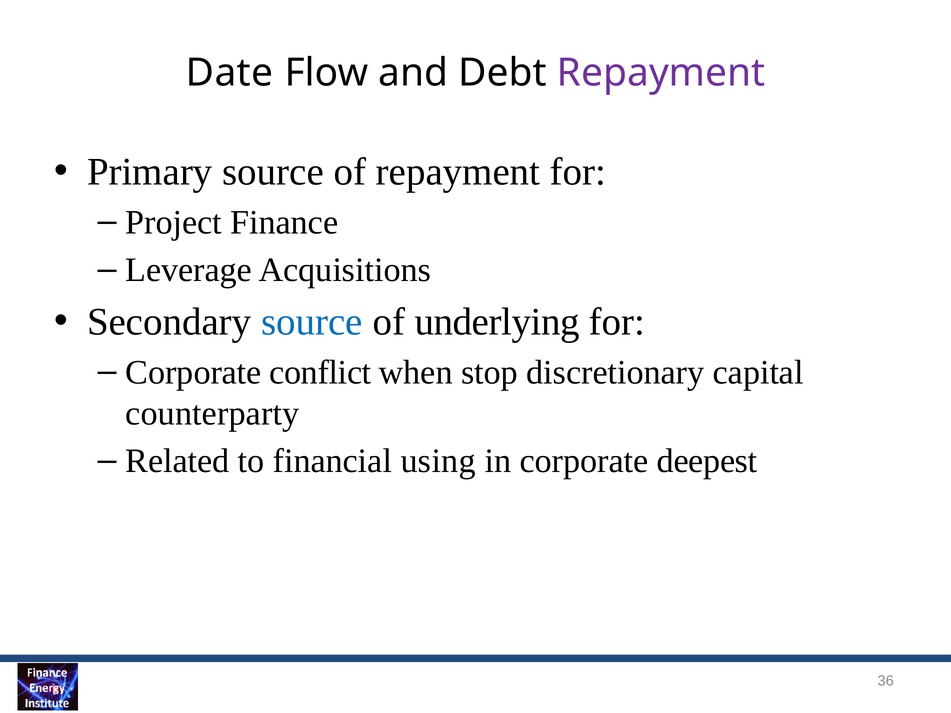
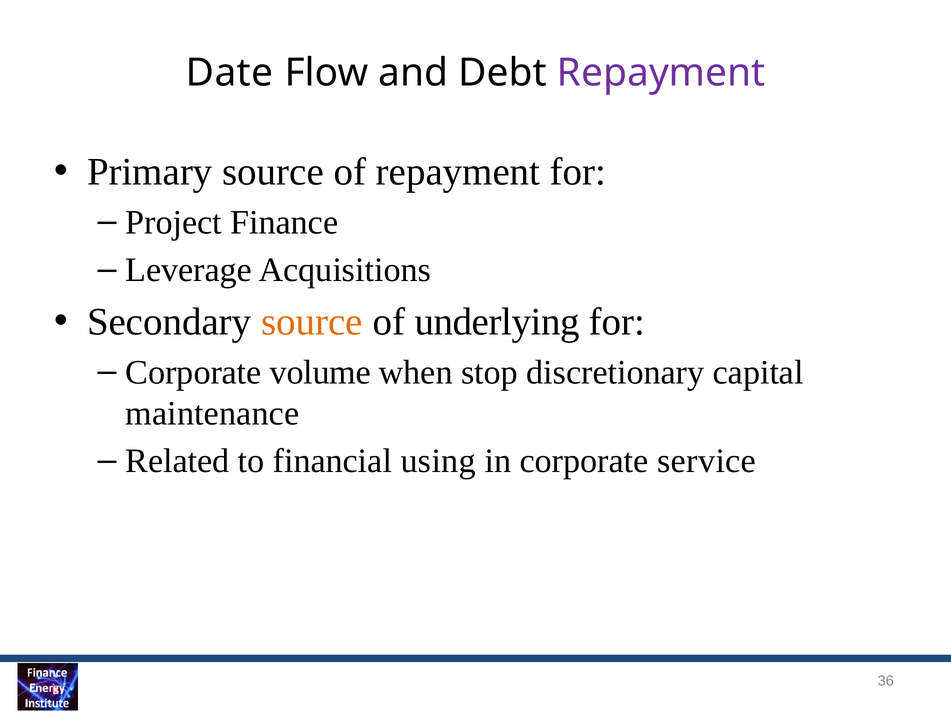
source colour: blue -> orange (312, 322)
conflict: conflict -> volume (320, 373)
counterparty: counterparty -> maintenance (212, 413)
deepest: deepest -> service (707, 461)
